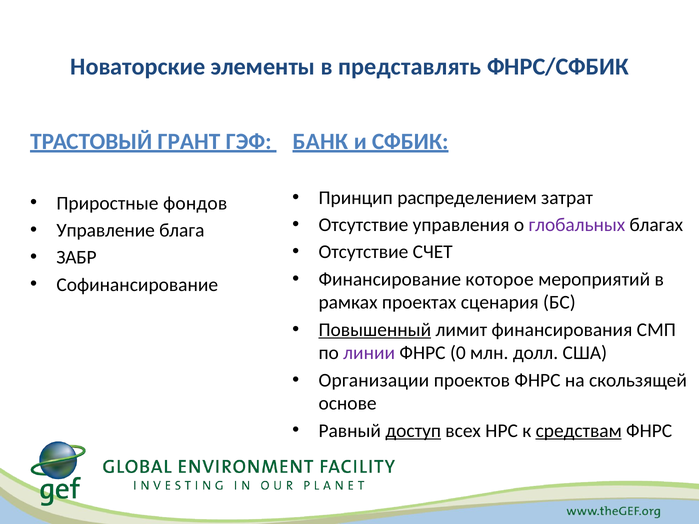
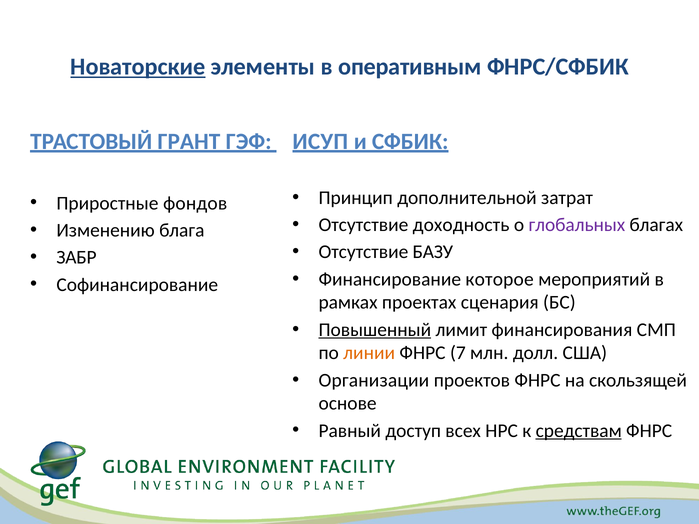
Новаторские underline: none -> present (138, 67)
представлять: представлять -> оперативным (410, 67)
БАНК: БАНК -> ИСУП (320, 141)
распределением: распределением -> дополнительной (467, 198)
управления: управления -> доходность (461, 225)
Управление: Управление -> Изменению (106, 230)
СЧЕТ: СЧЕТ -> БАЗУ (433, 252)
линии colour: purple -> orange (369, 353)
0: 0 -> 7 (458, 353)
доступ underline: present -> none (413, 431)
